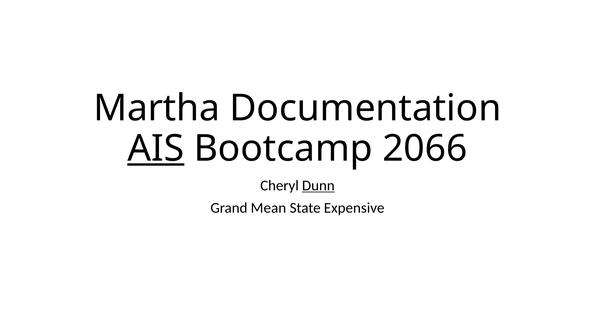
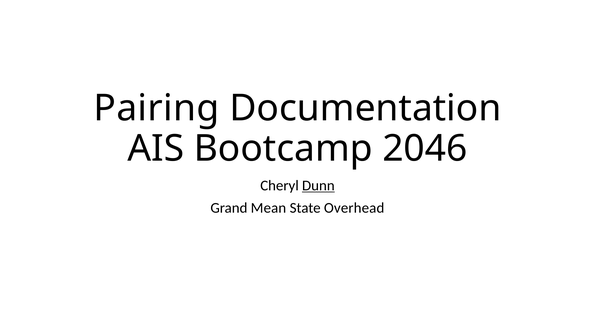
Martha: Martha -> Pairing (156, 109)
AIS underline: present -> none (156, 149)
2066: 2066 -> 2046 (425, 149)
Expensive: Expensive -> Overhead (354, 208)
